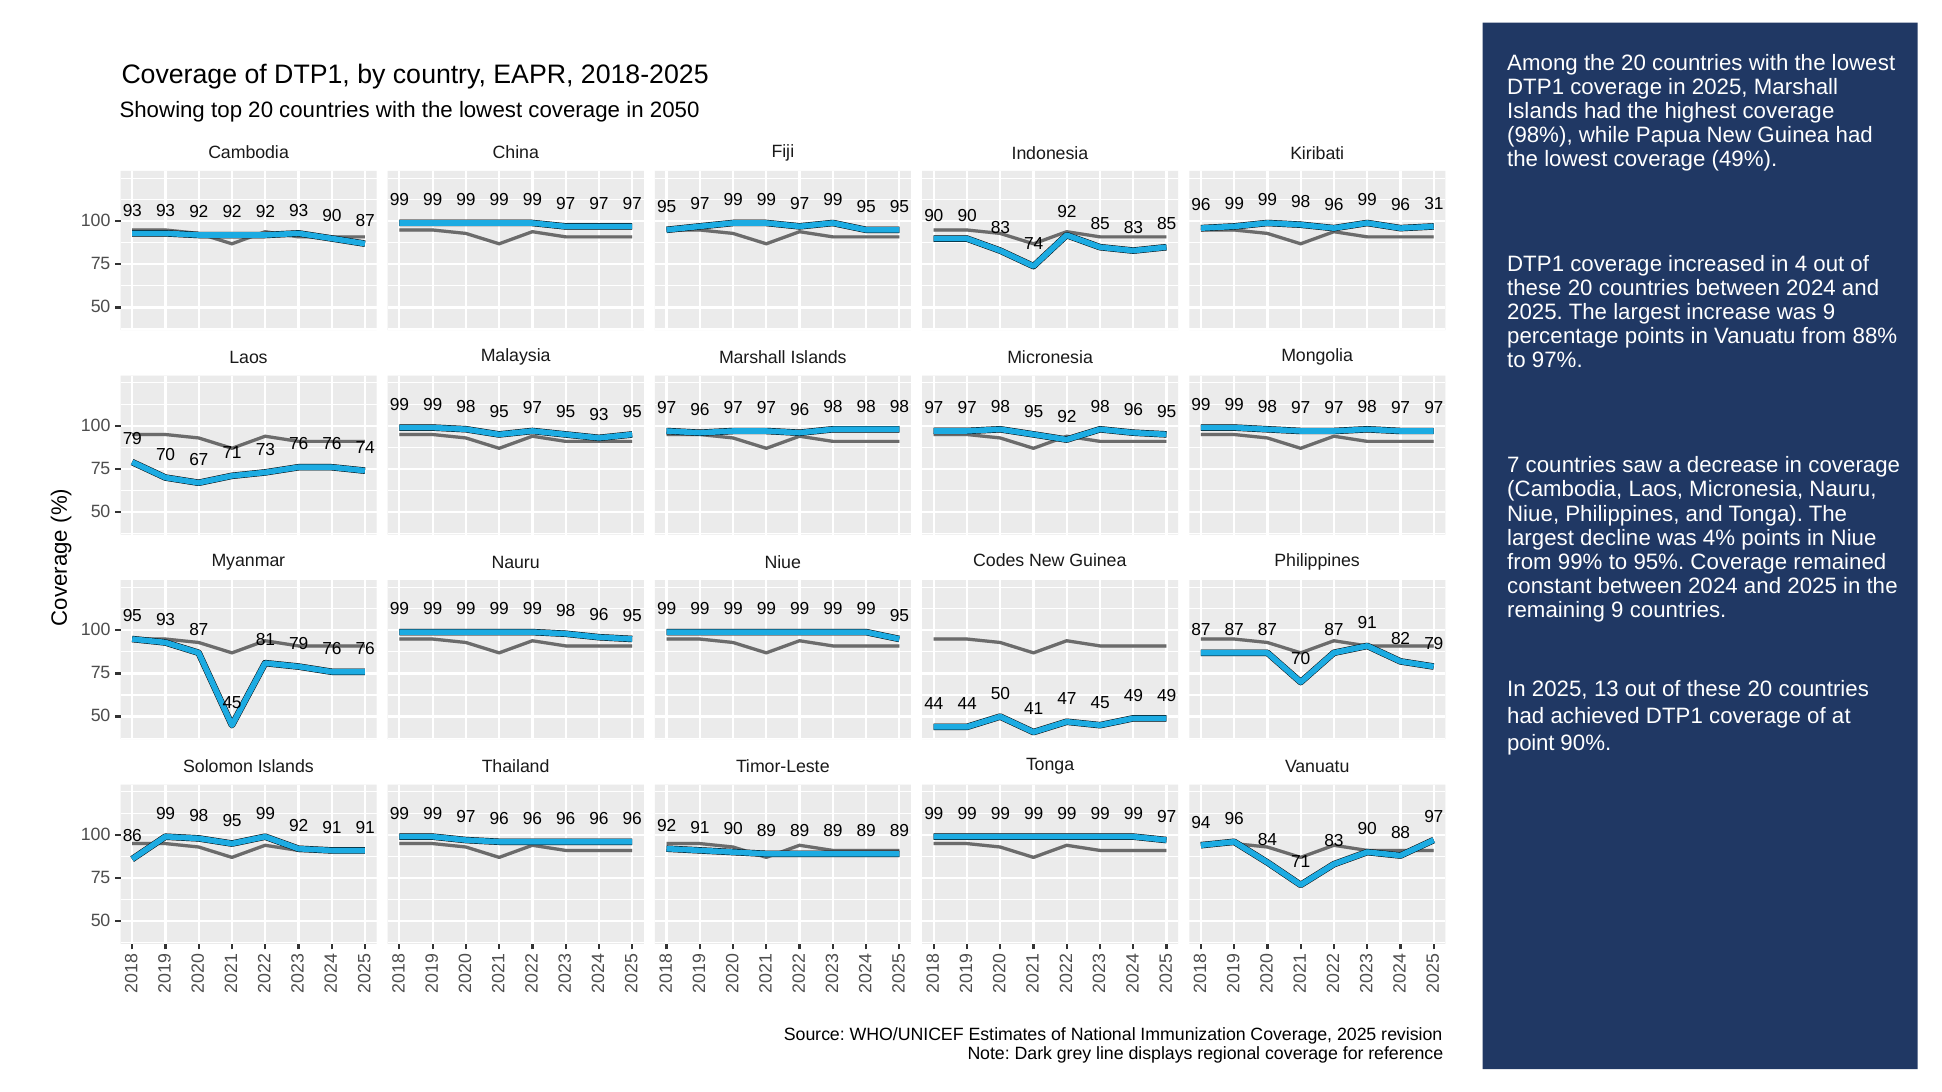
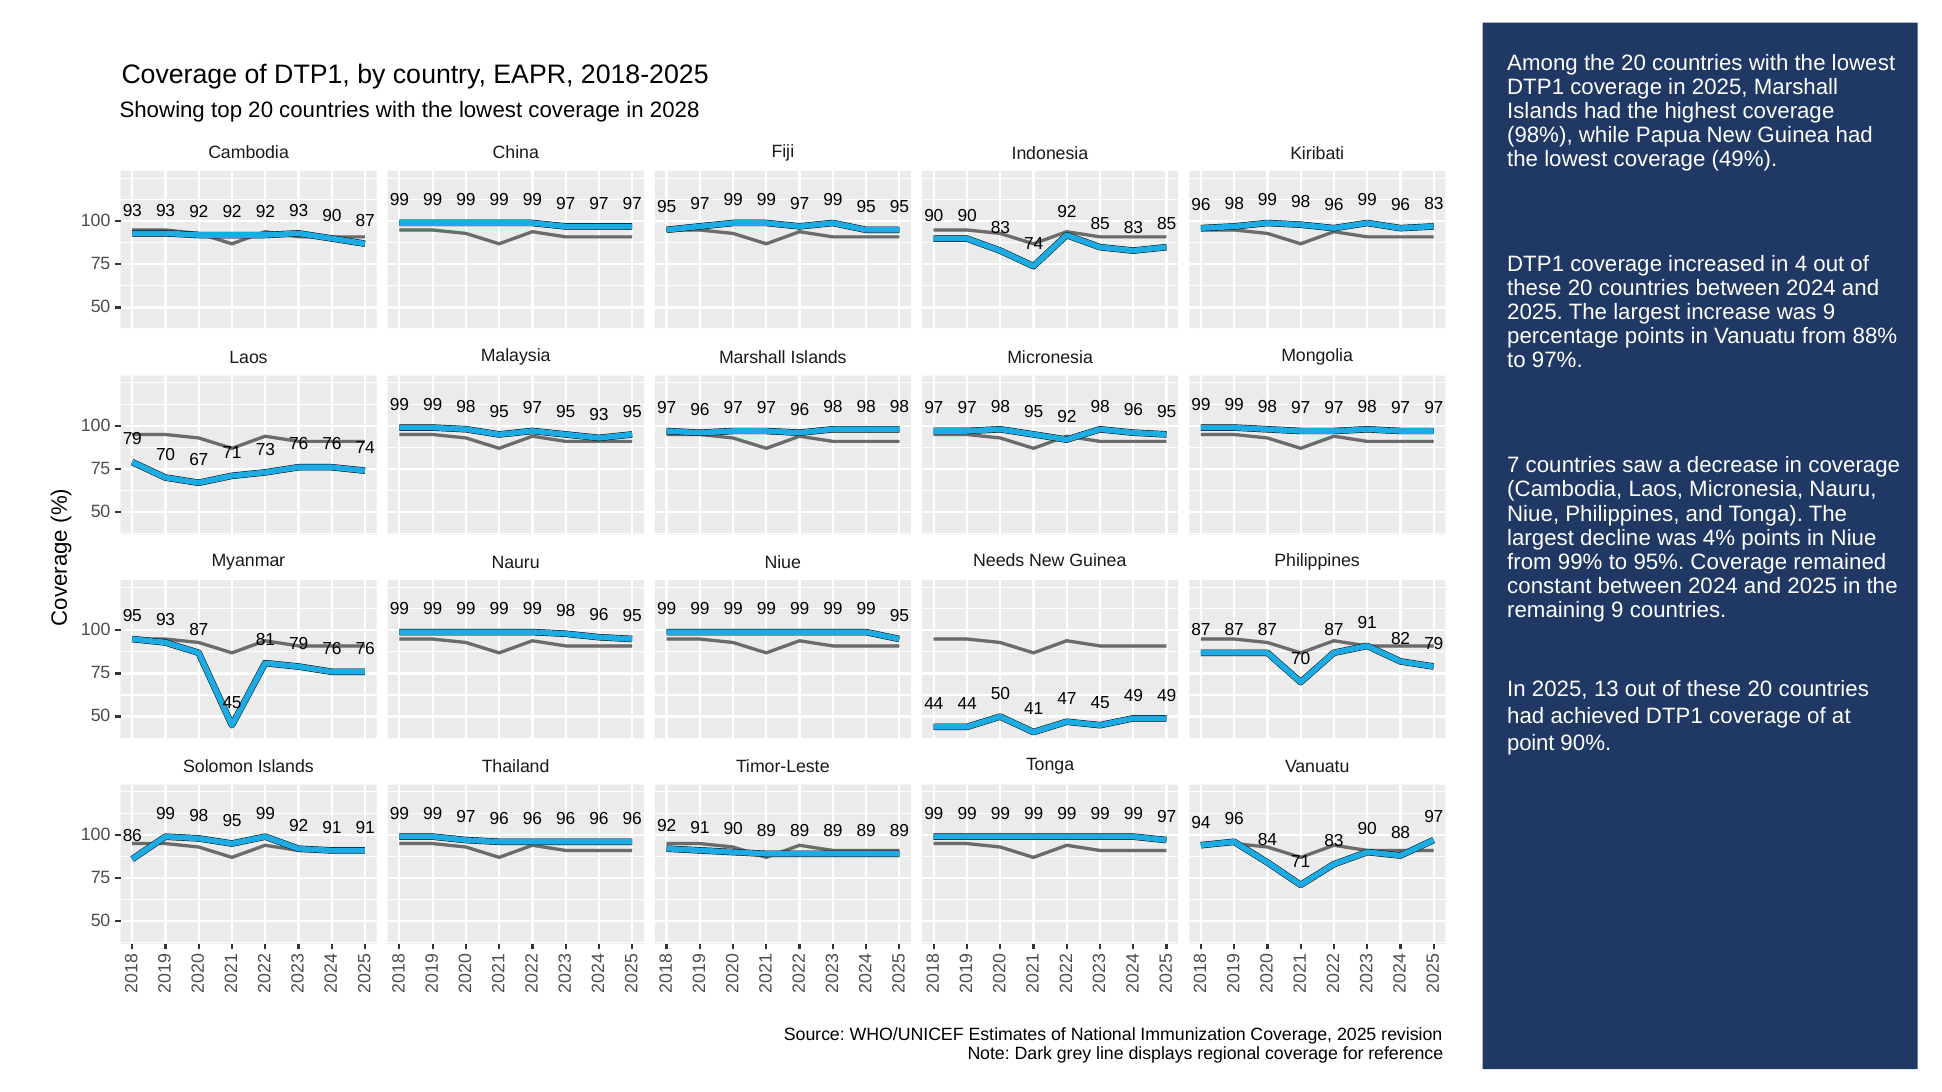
2050: 2050 -> 2028 (675, 110)
99: 99 -> 98 (1234, 204)
96 31: 31 -> 83 (1434, 204)
Codes: Codes -> Needs (999, 561)
